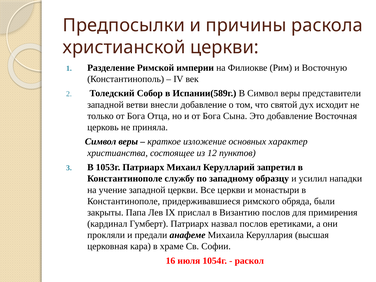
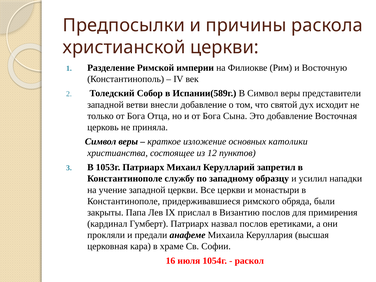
характер: характер -> католики (288, 142)
